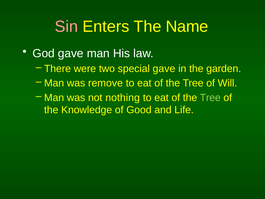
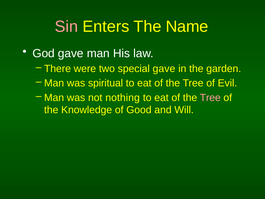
remove: remove -> spiritual (106, 83)
Will: Will -> Evil (227, 83)
Tree colour: light green -> pink (210, 97)
Life: Life -> Will (184, 110)
